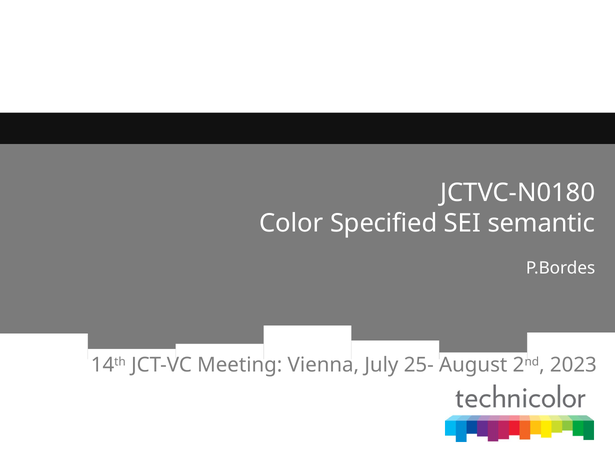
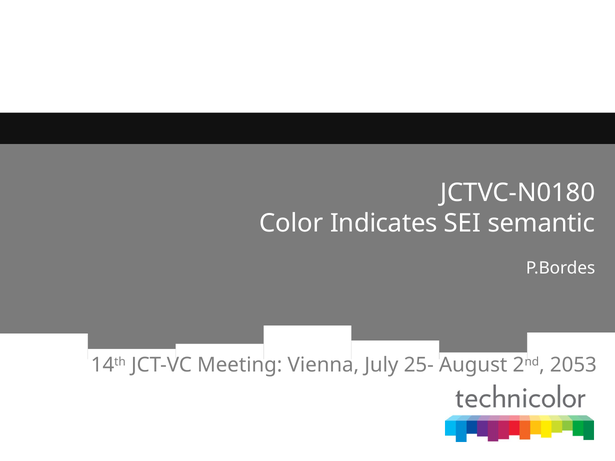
Specified: Specified -> Indicates (384, 224)
2023: 2023 -> 2053 (573, 365)
